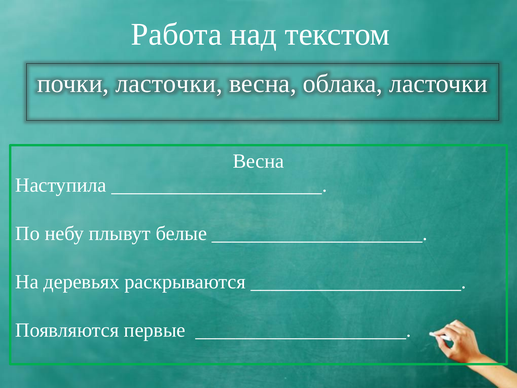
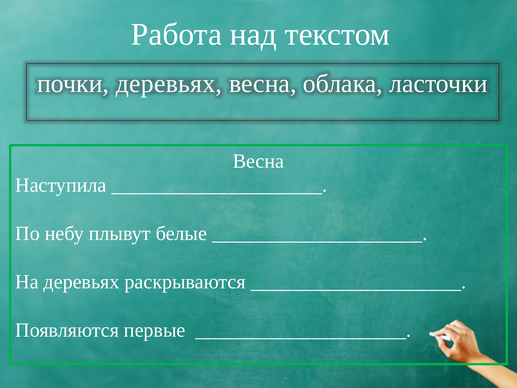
почки ласточки: ласточки -> деревьях (169, 83)
